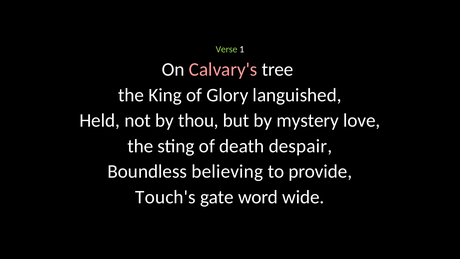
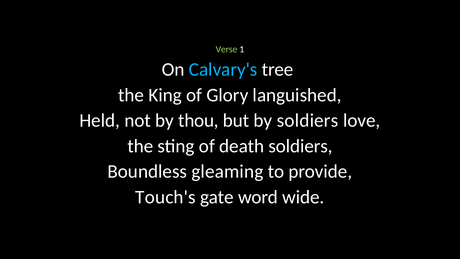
Calvary's colour: pink -> light blue (223, 69)
by mystery: mystery -> soldiers (308, 120)
death despair: despair -> soldiers (301, 146)
believing: believing -> gleaming (227, 171)
